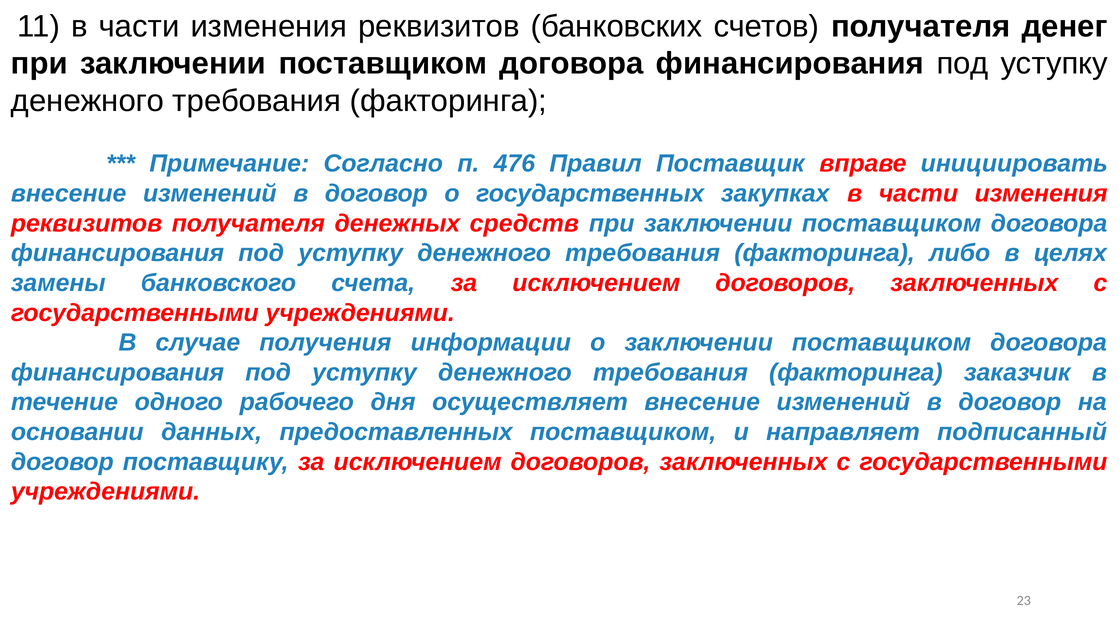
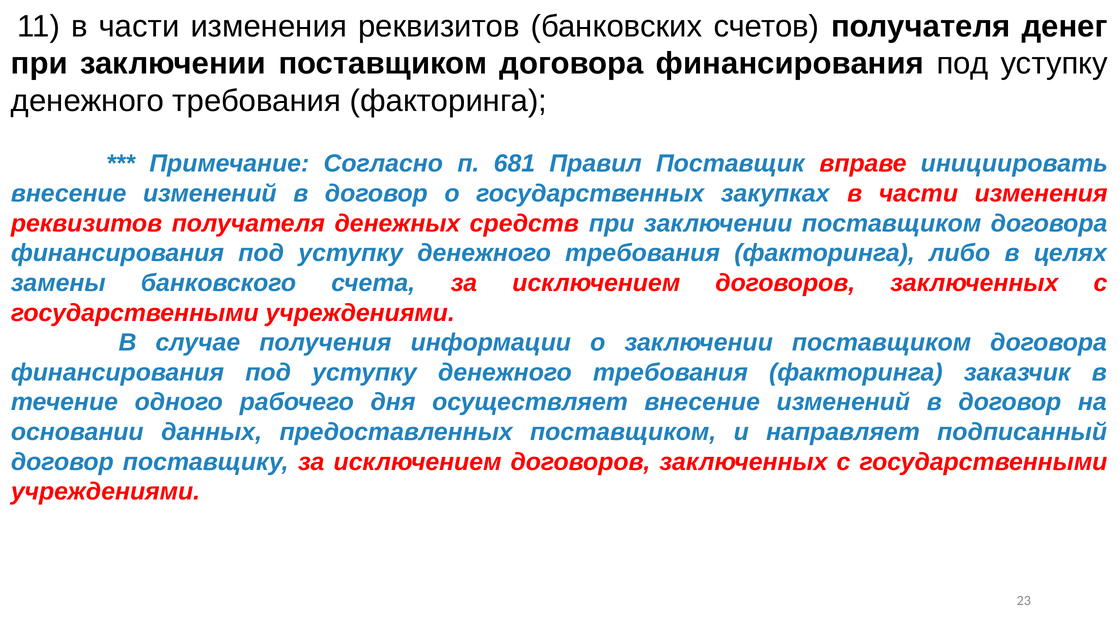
476: 476 -> 681 (514, 164)
